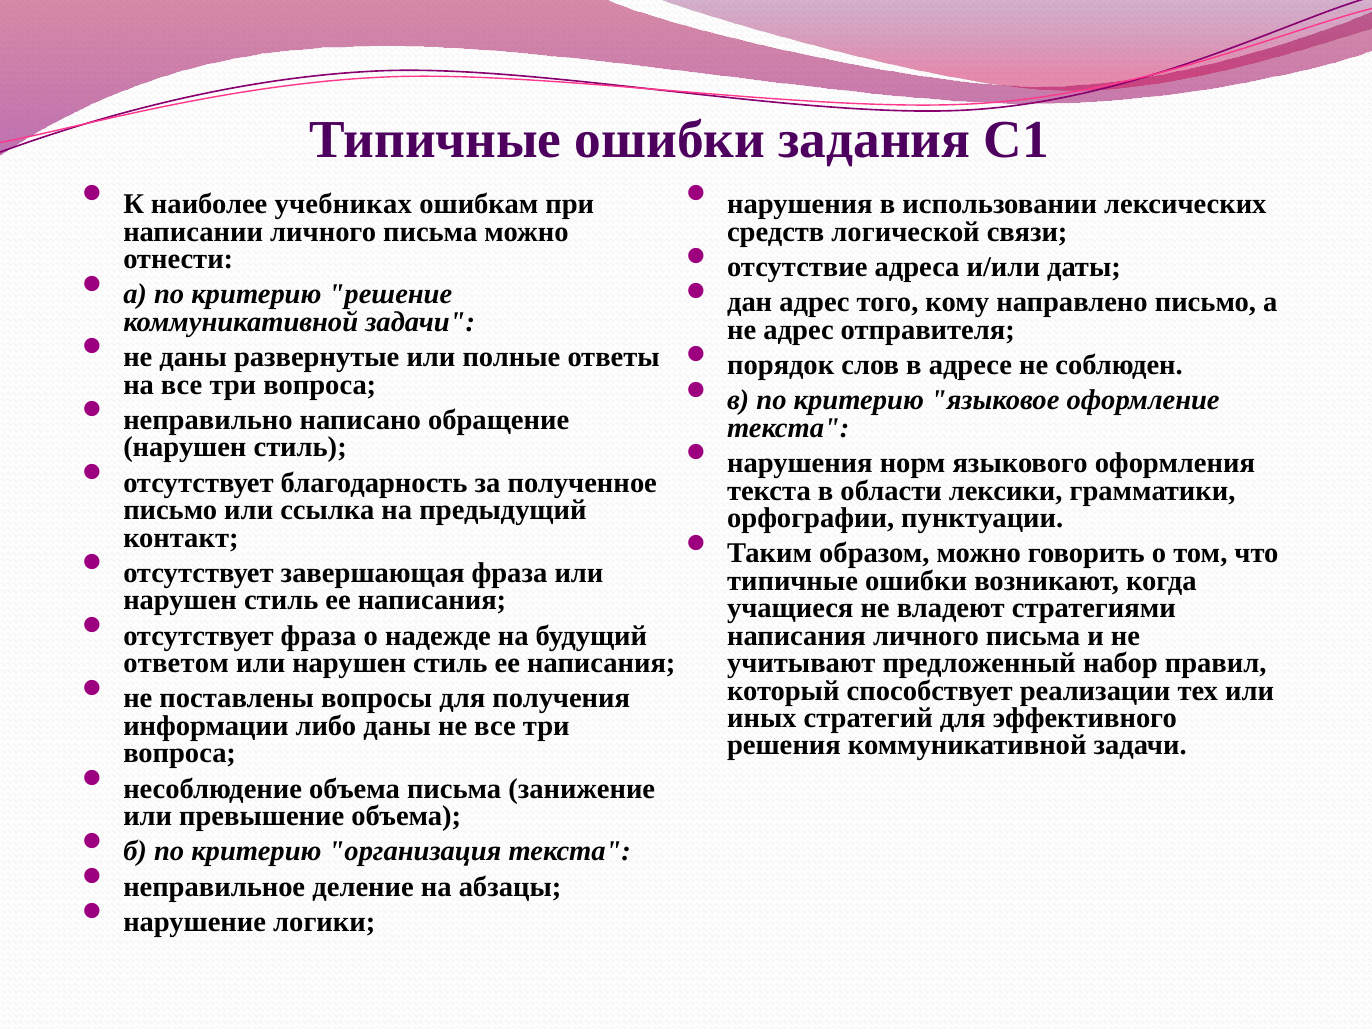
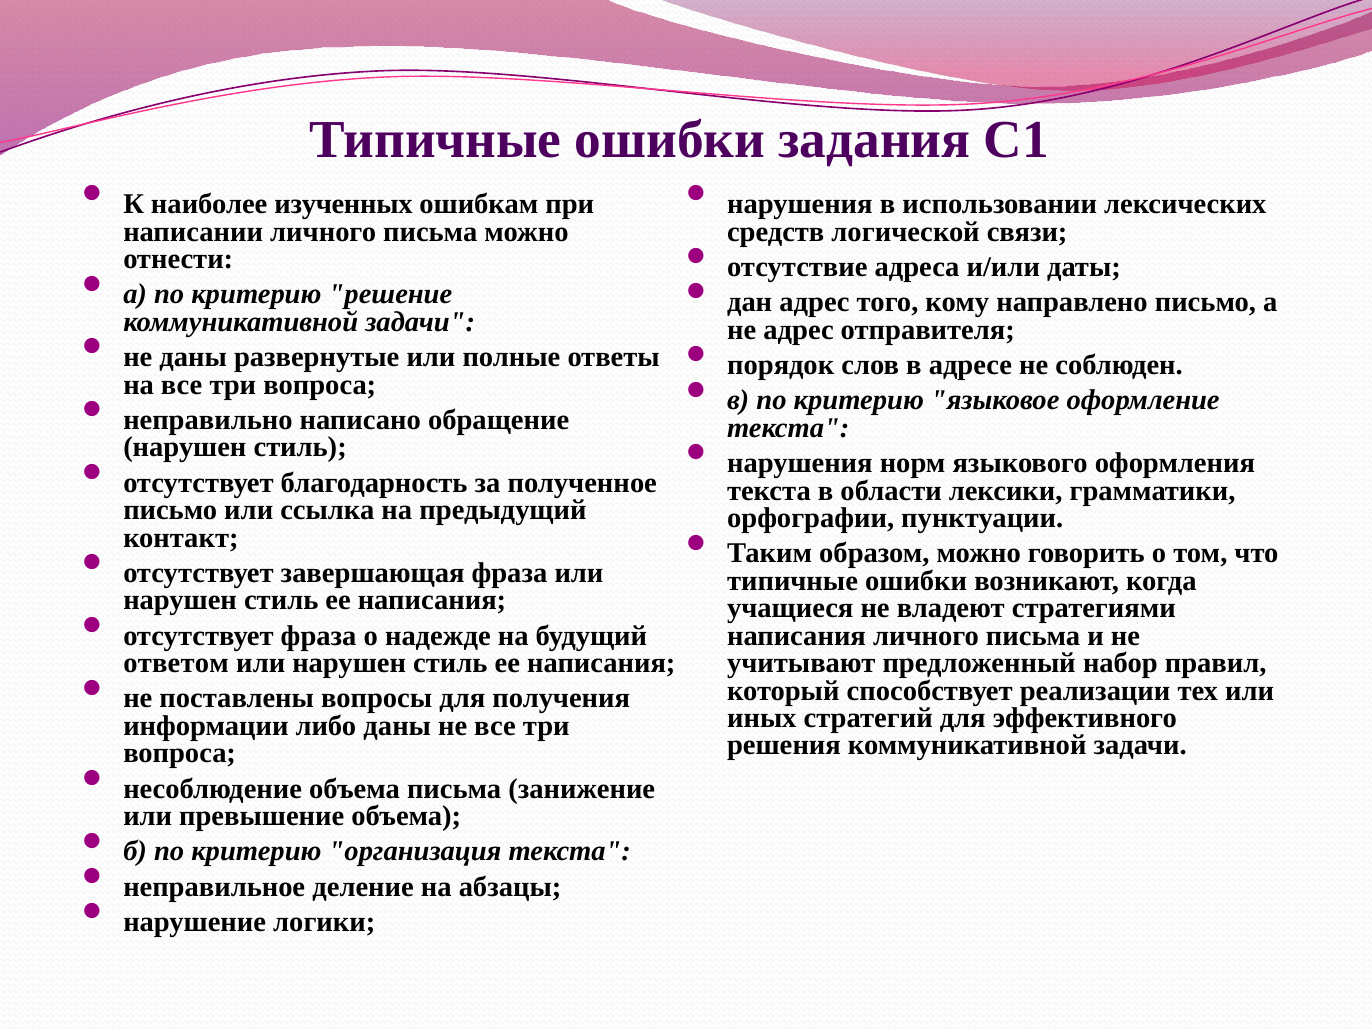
учебниках: учебниках -> изученных (344, 204)
